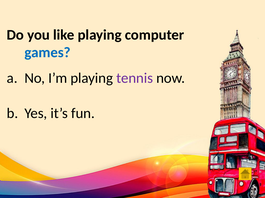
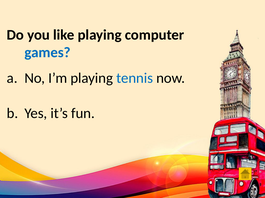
tennis colour: purple -> blue (135, 78)
